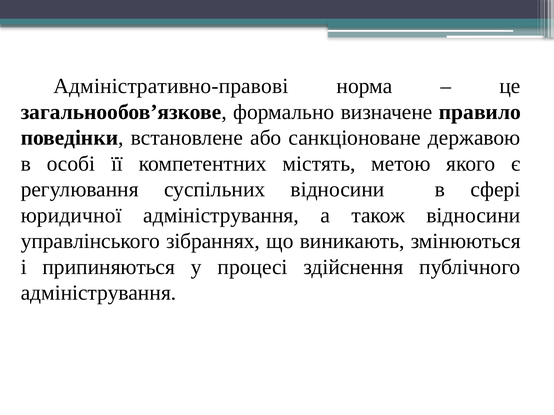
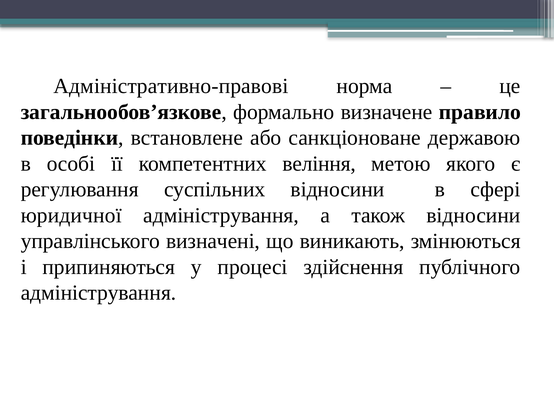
містять: містять -> веління (319, 164)
зібраннях: зібраннях -> визначені (213, 242)
